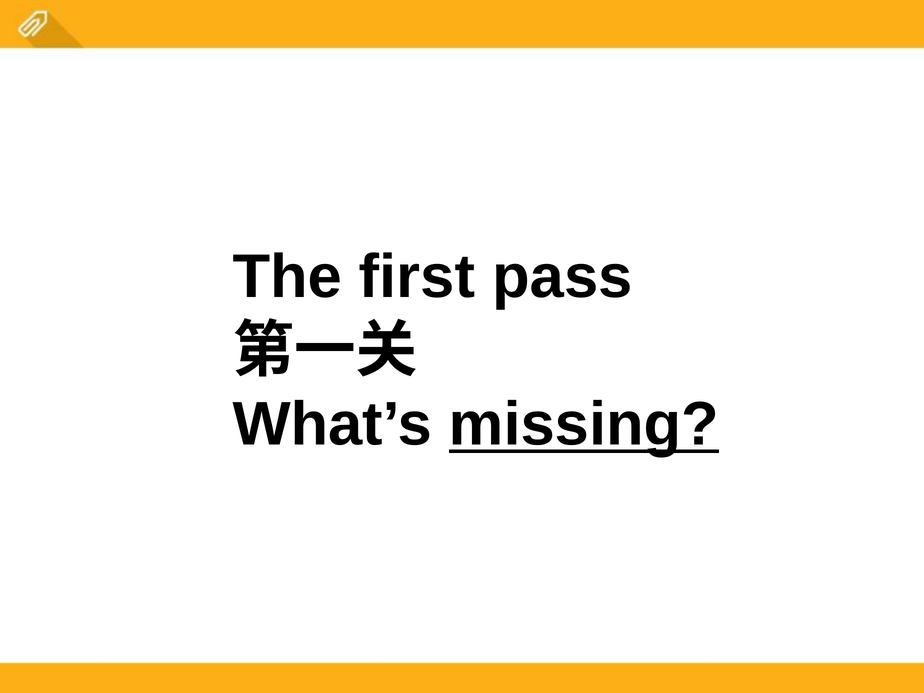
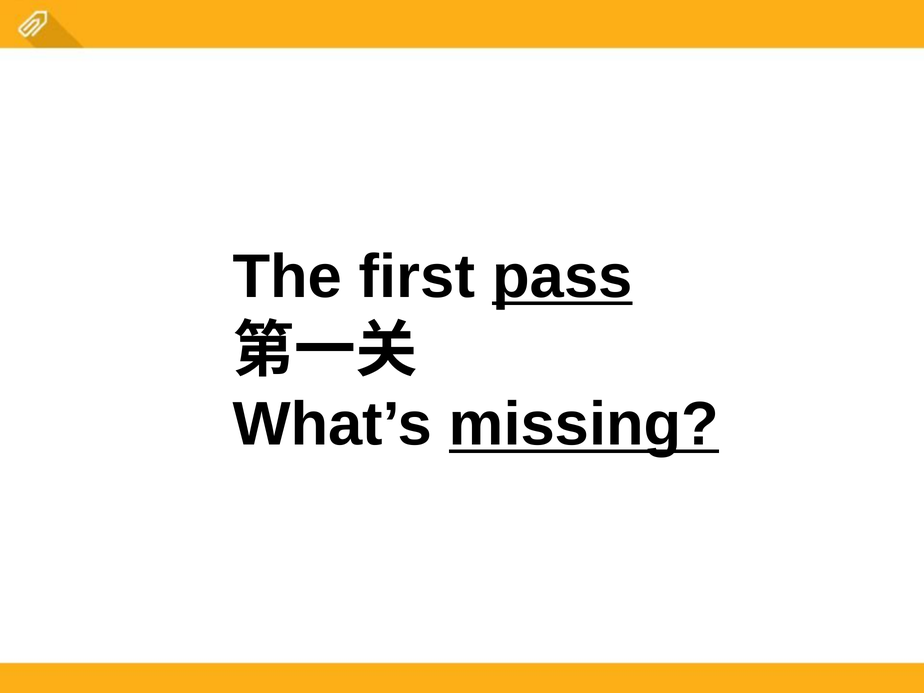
pass underline: none -> present (562, 277)
